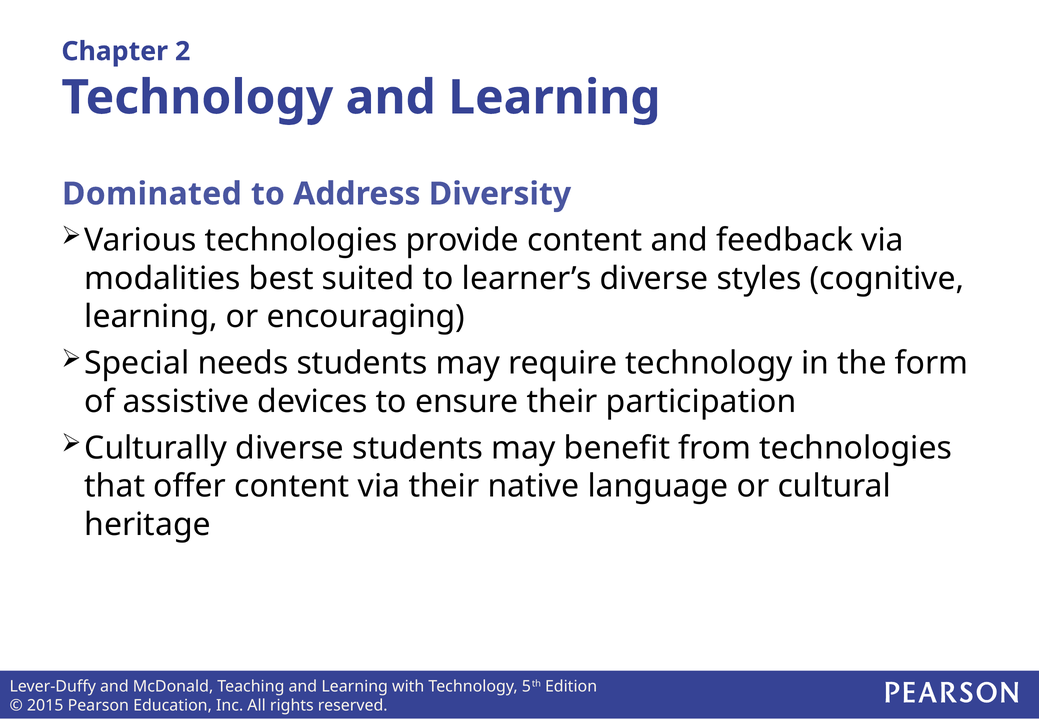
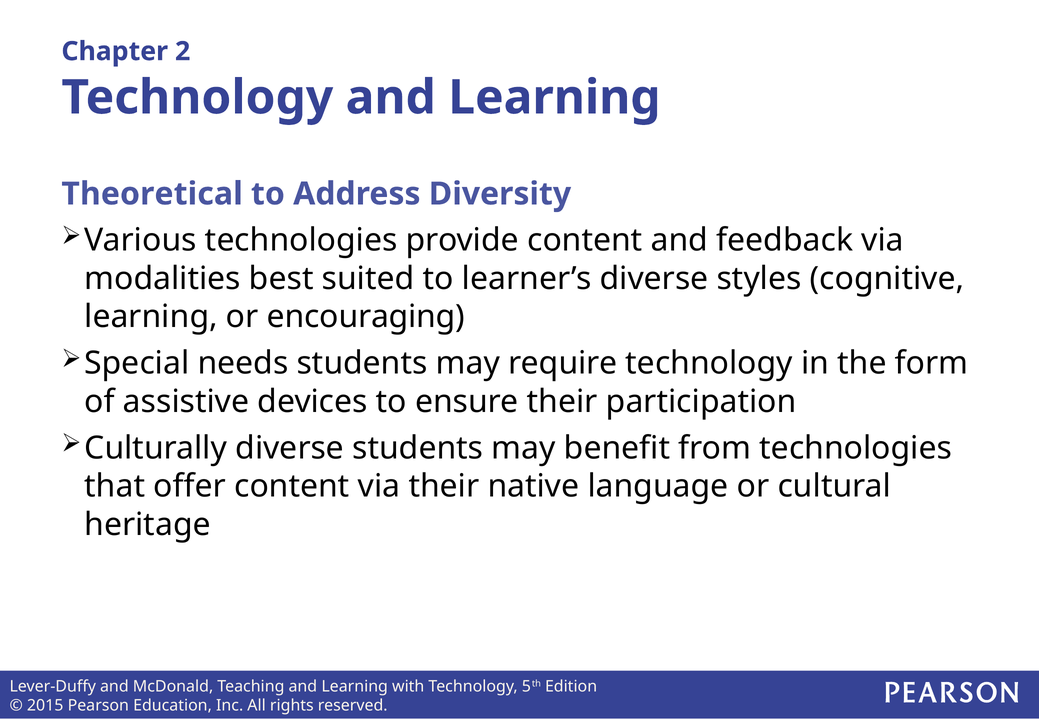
Dominated: Dominated -> Theoretical (152, 194)
